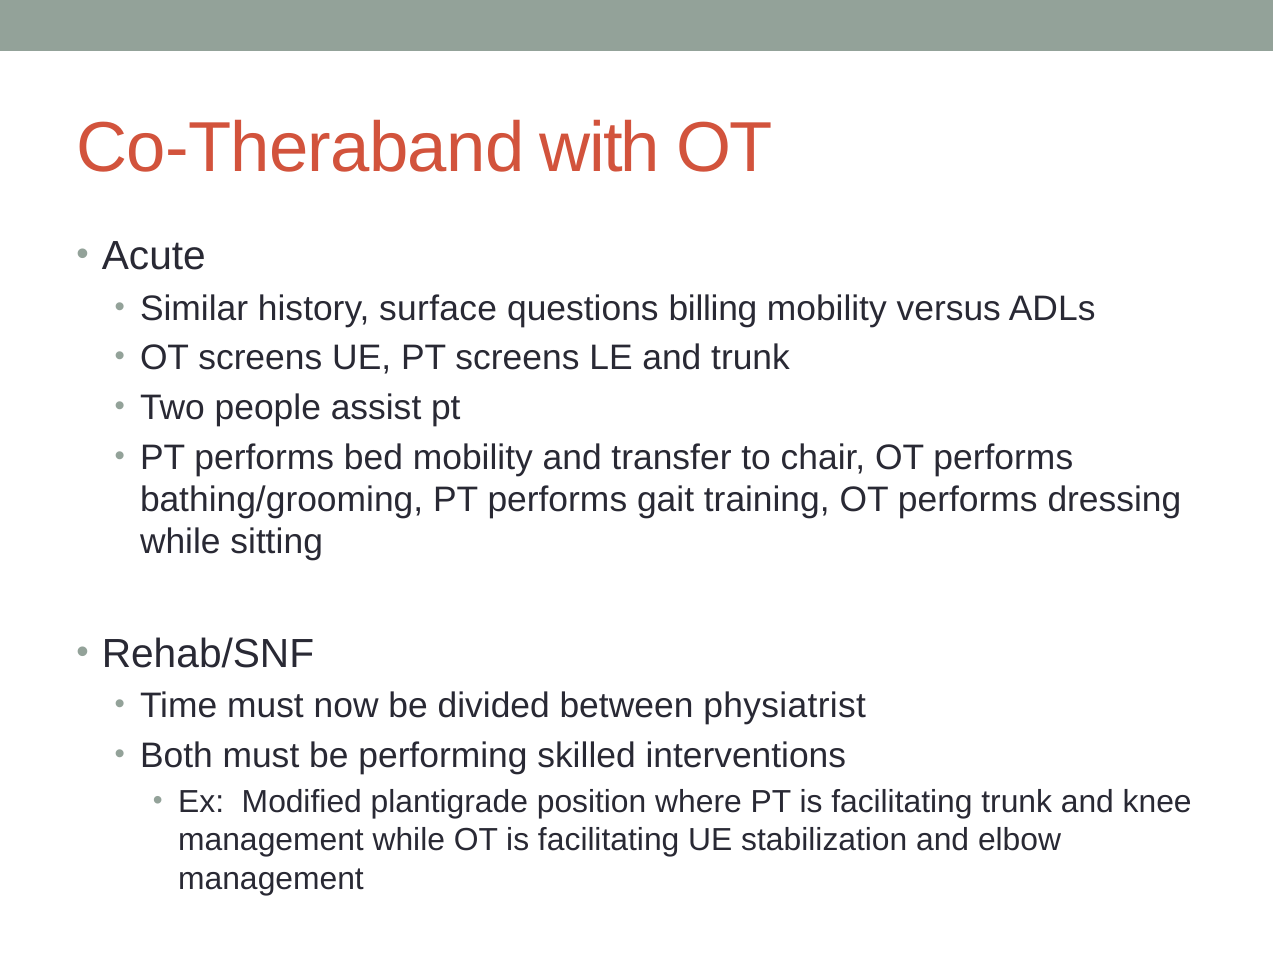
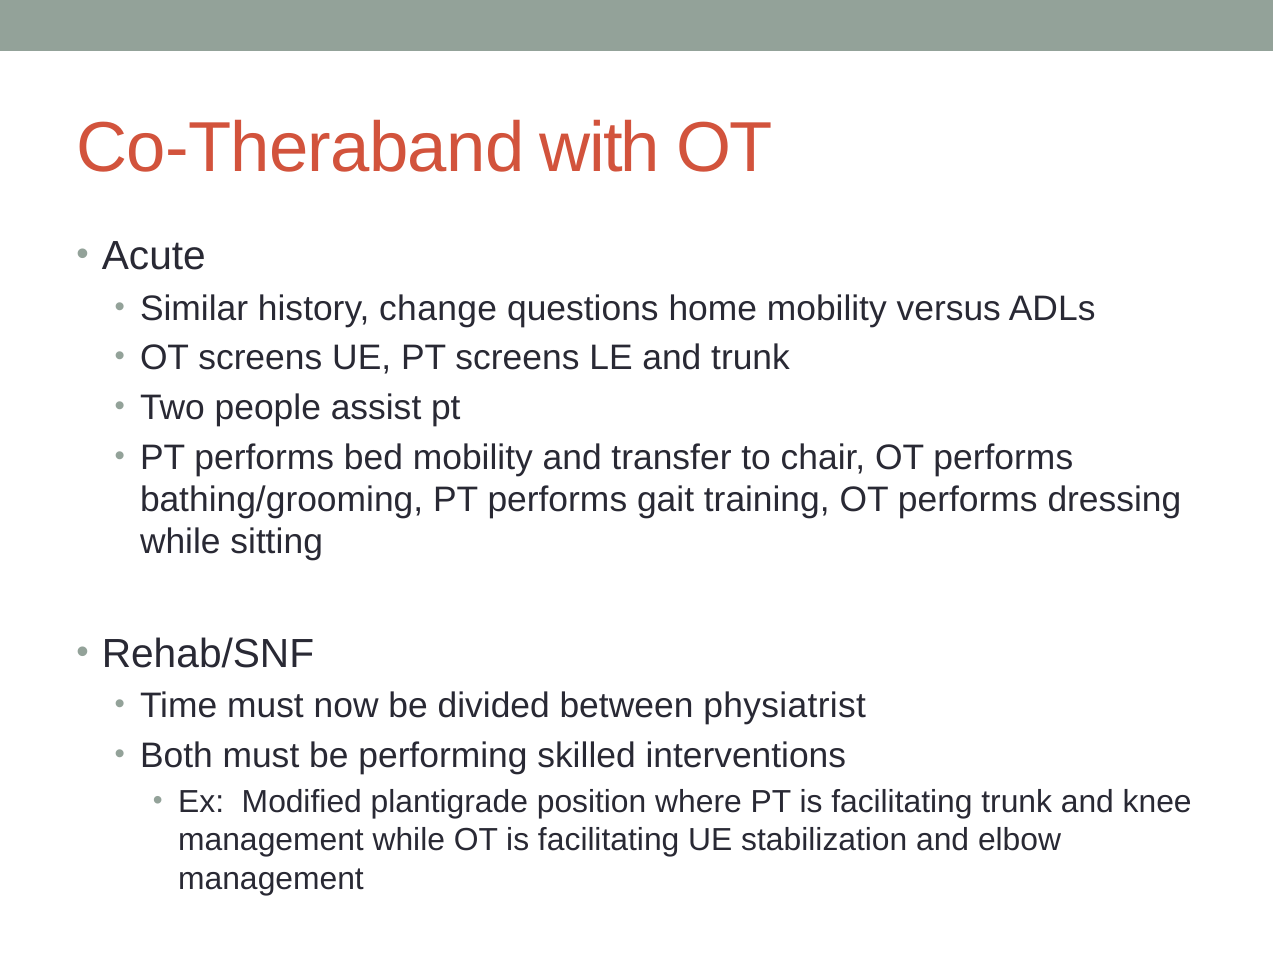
surface: surface -> change (438, 309)
billing: billing -> home (713, 309)
